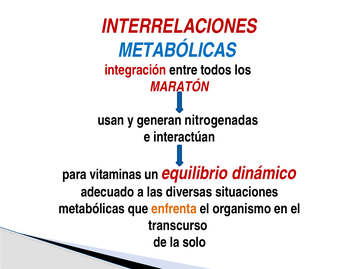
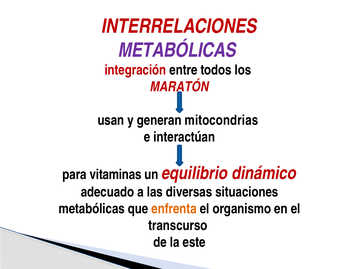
METABÓLICAS colour: blue -> purple (177, 50)
nitrogenadas: nitrogenadas -> mitocondrias (221, 120)
solo: solo -> este (194, 243)
